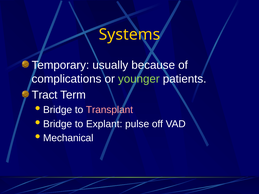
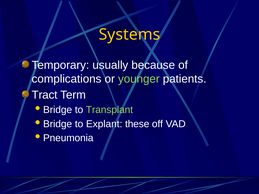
Transplant colour: pink -> light green (109, 110)
pulse: pulse -> these (137, 124)
Mechanical: Mechanical -> Pneumonia (68, 138)
